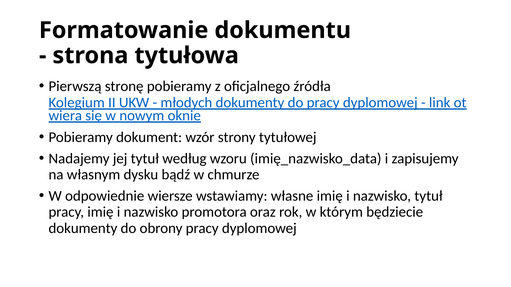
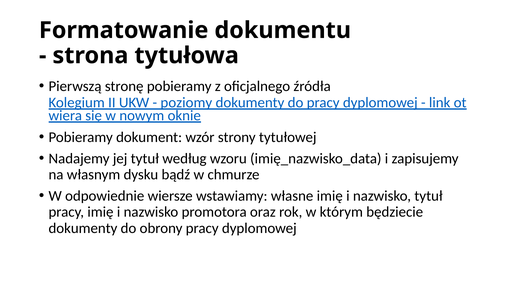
młodych: młodych -> poziomy (186, 103)
